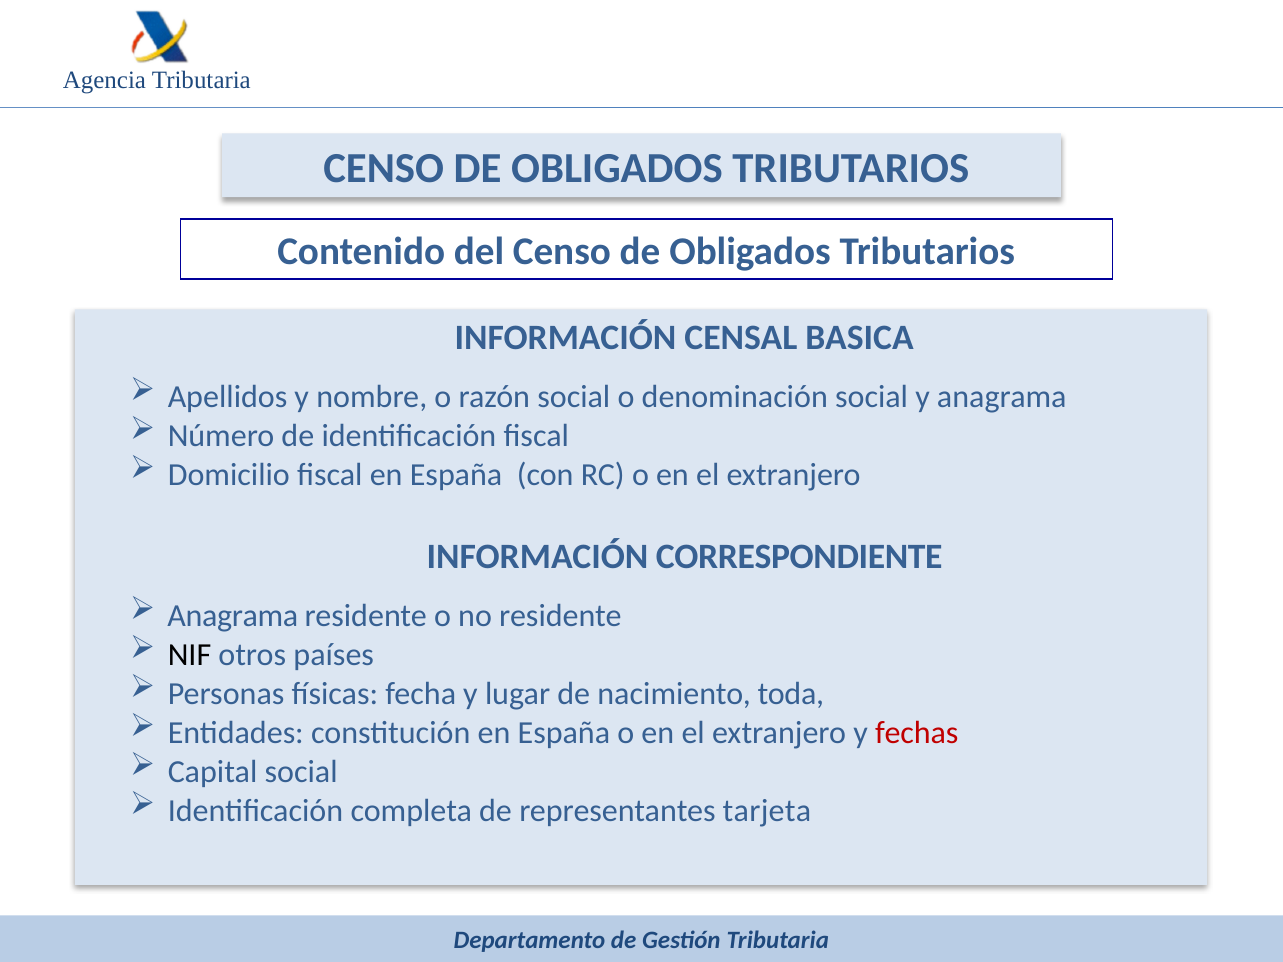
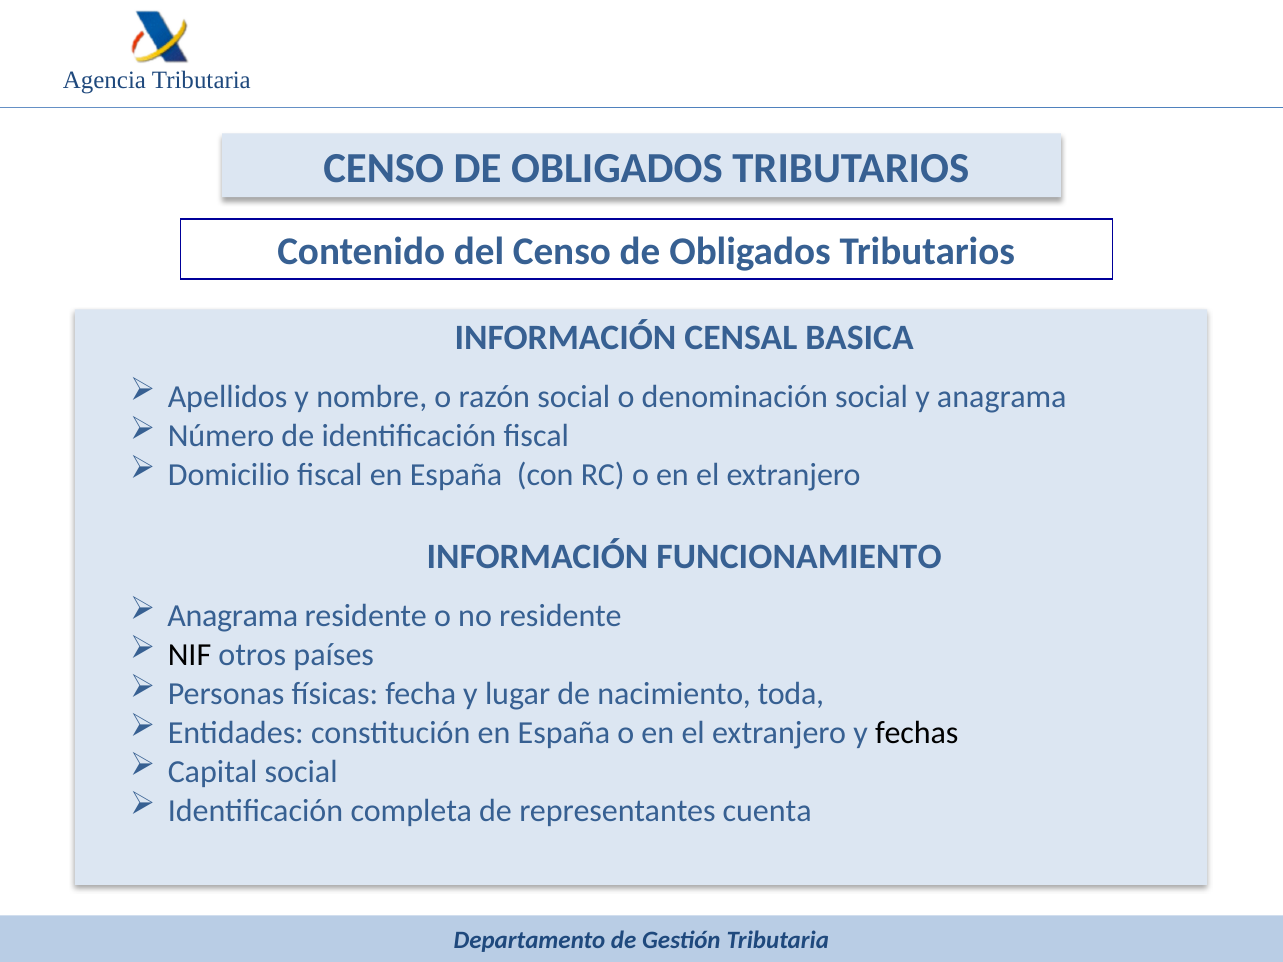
CORRESPONDIENTE: CORRESPONDIENTE -> FUNCIONAMIENTO (799, 557)
fechas colour: red -> black (917, 733)
tarjeta: tarjeta -> cuenta (767, 811)
